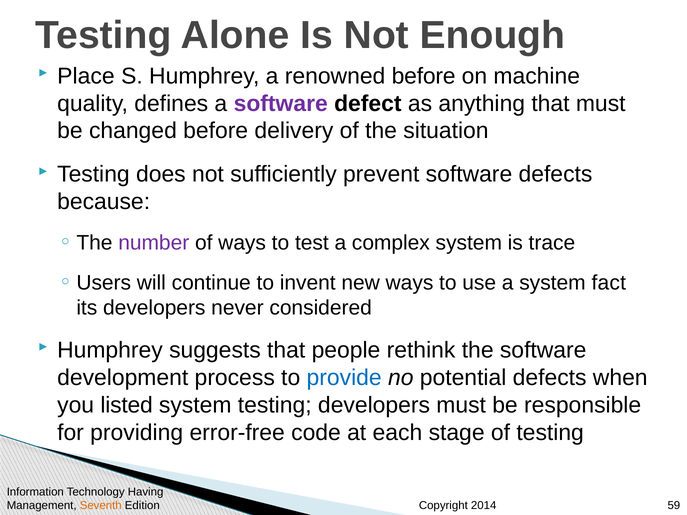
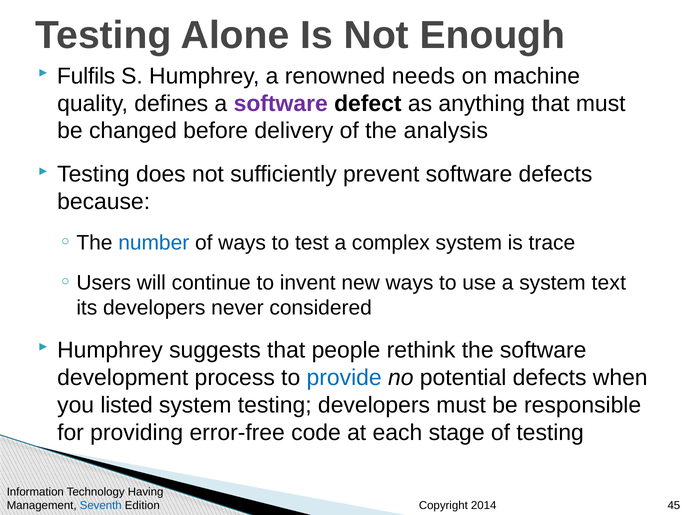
Place: Place -> Fulfils (86, 76)
renowned before: before -> needs (423, 76)
situation: situation -> analysis (446, 131)
number colour: purple -> blue (154, 243)
fact: fact -> text (609, 283)
Seventh colour: orange -> blue (101, 506)
59: 59 -> 45 (674, 506)
